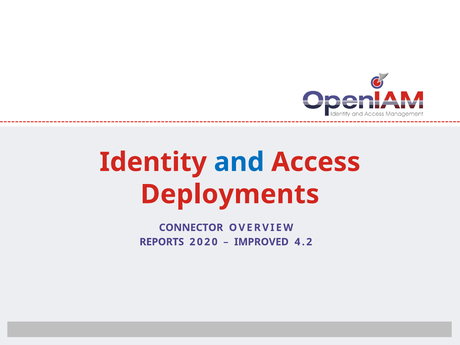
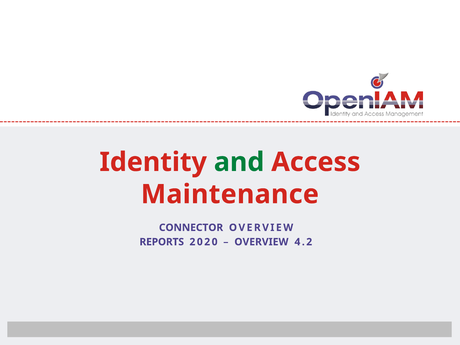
and colour: blue -> green (239, 162)
Deployments: Deployments -> Maintenance (230, 194)
IMPROVED: IMPROVED -> OVERVIEW (261, 242)
